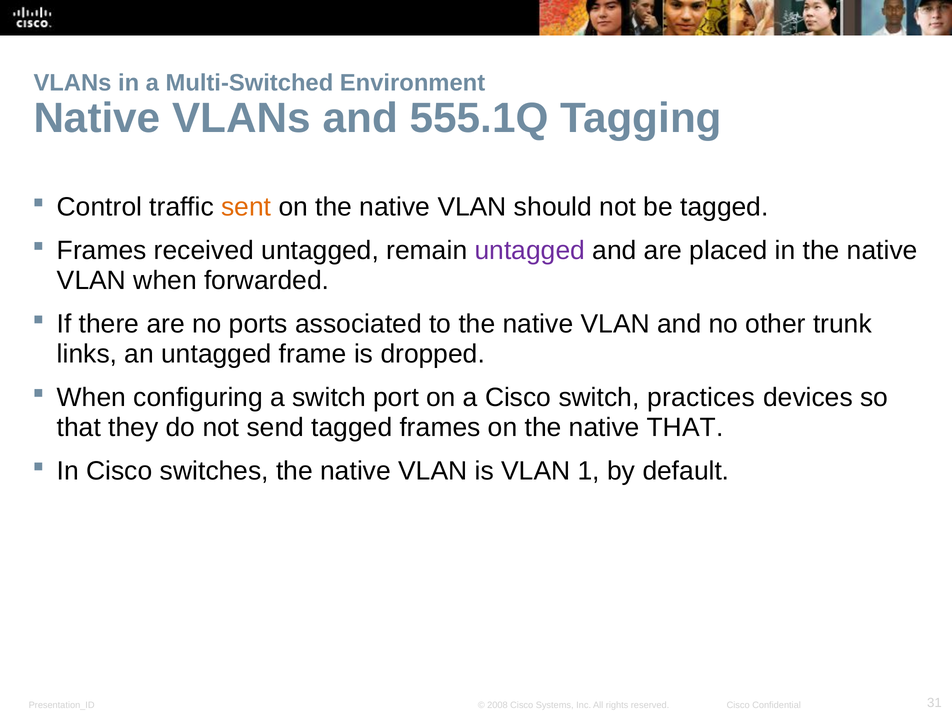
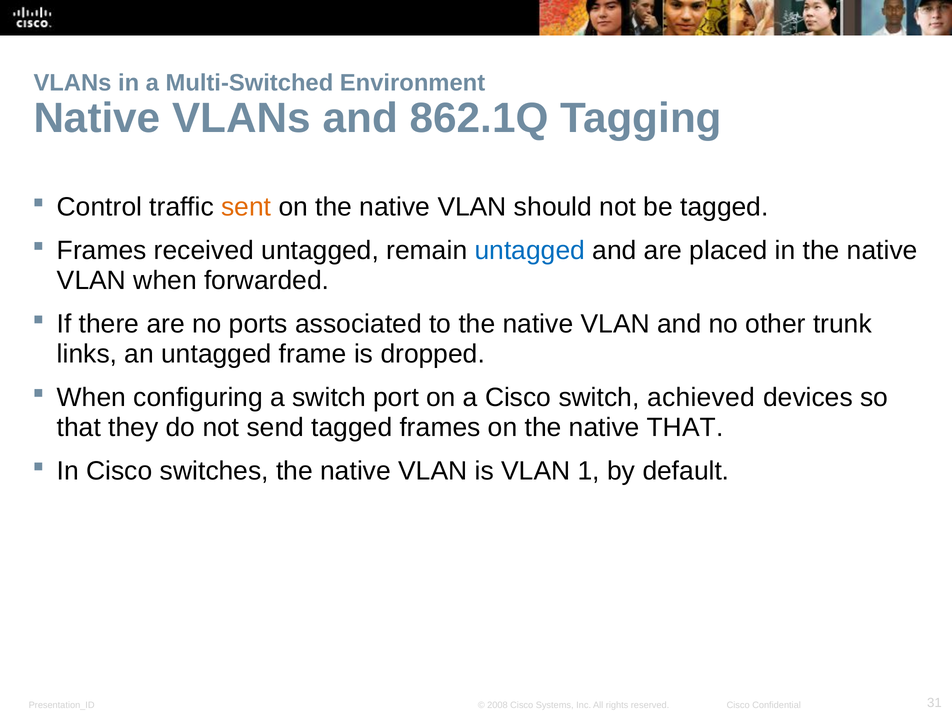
555.1Q: 555.1Q -> 862.1Q (479, 119)
untagged colour: purple -> blue (530, 250)
practices: practices -> achieved (701, 397)
